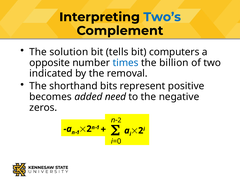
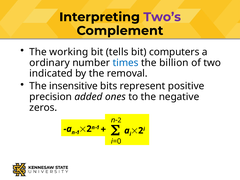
Two’s colour: blue -> purple (162, 17)
solution: solution -> working (69, 52)
opposite: opposite -> ordinary (50, 63)
shorthand: shorthand -> insensitive (73, 86)
becomes: becomes -> precision (51, 97)
need: need -> ones (115, 97)
